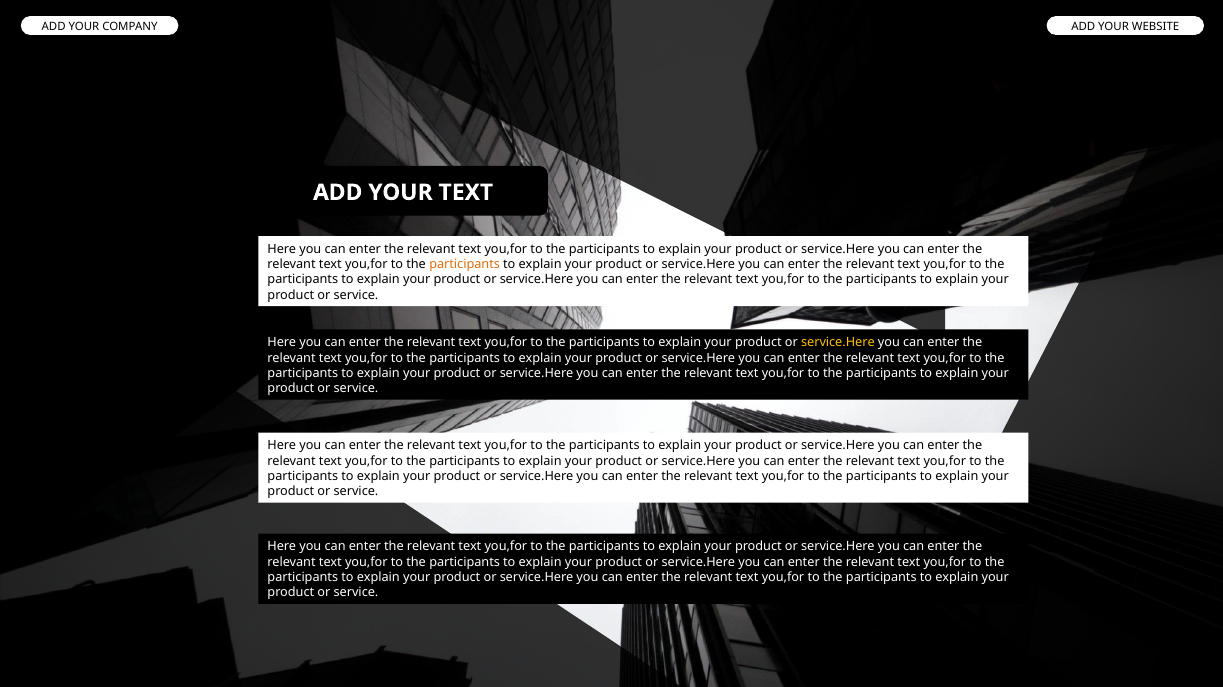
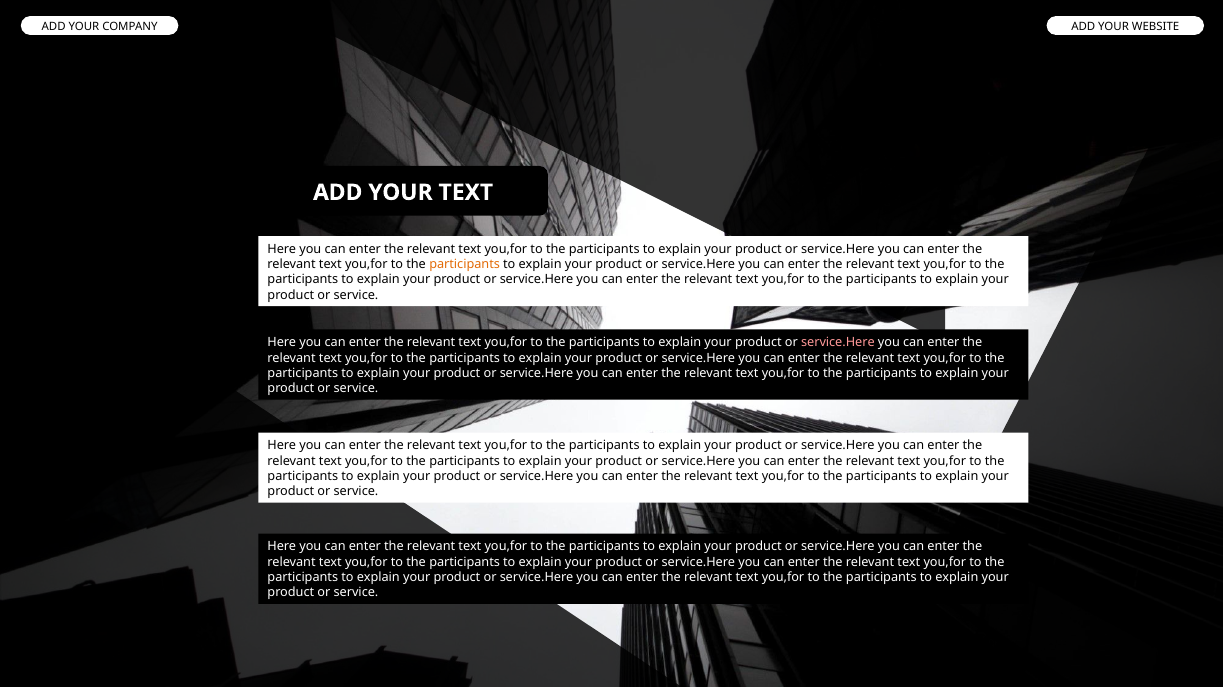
service.Here colour: yellow -> pink (838, 342)
